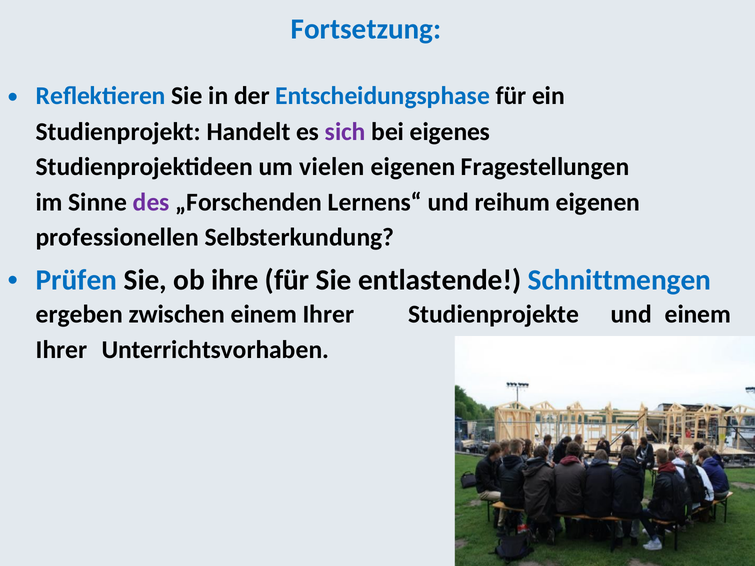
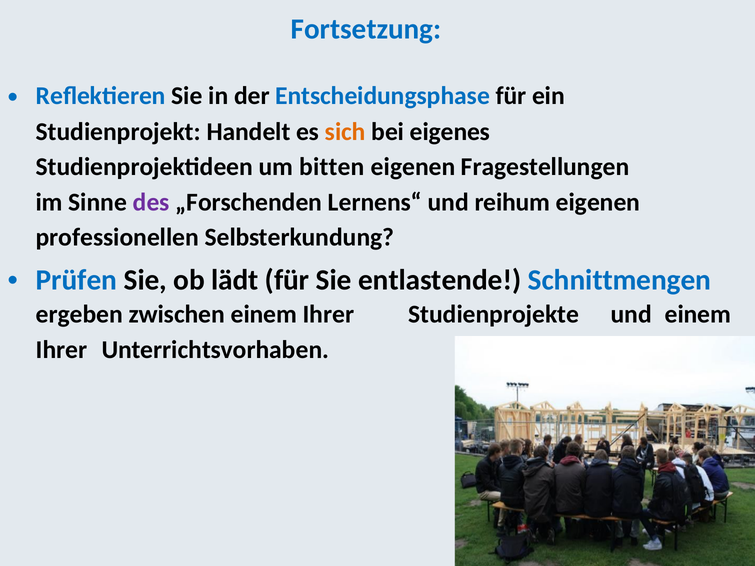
sich colour: purple -> orange (345, 132)
vielen: vielen -> bitten (332, 167)
ihre: ihre -> lädt (235, 280)
